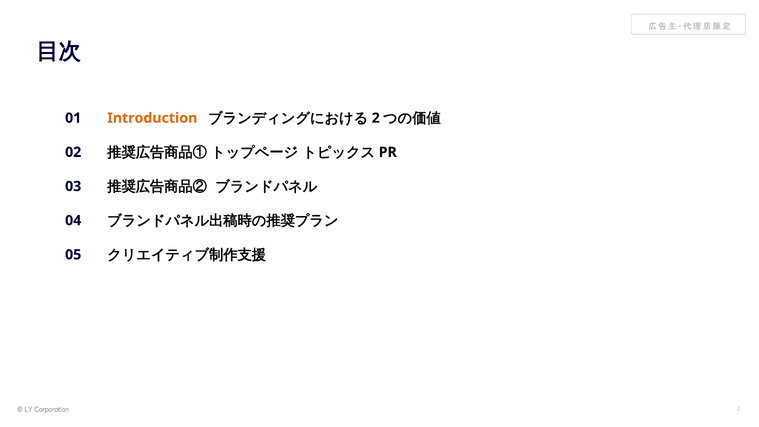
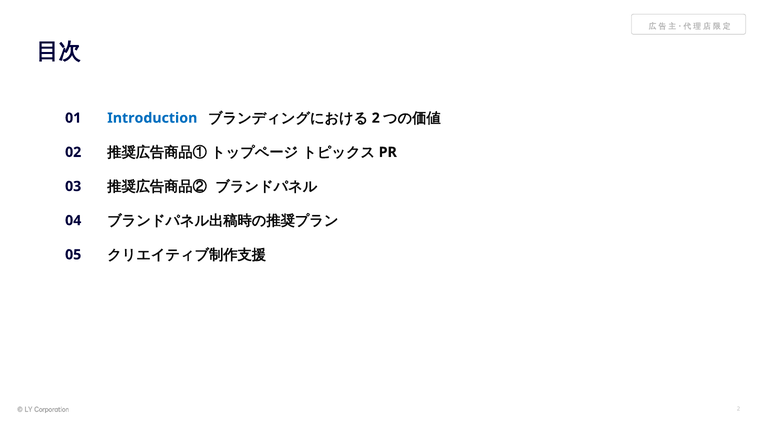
Introduction colour: orange -> blue (152, 118)
